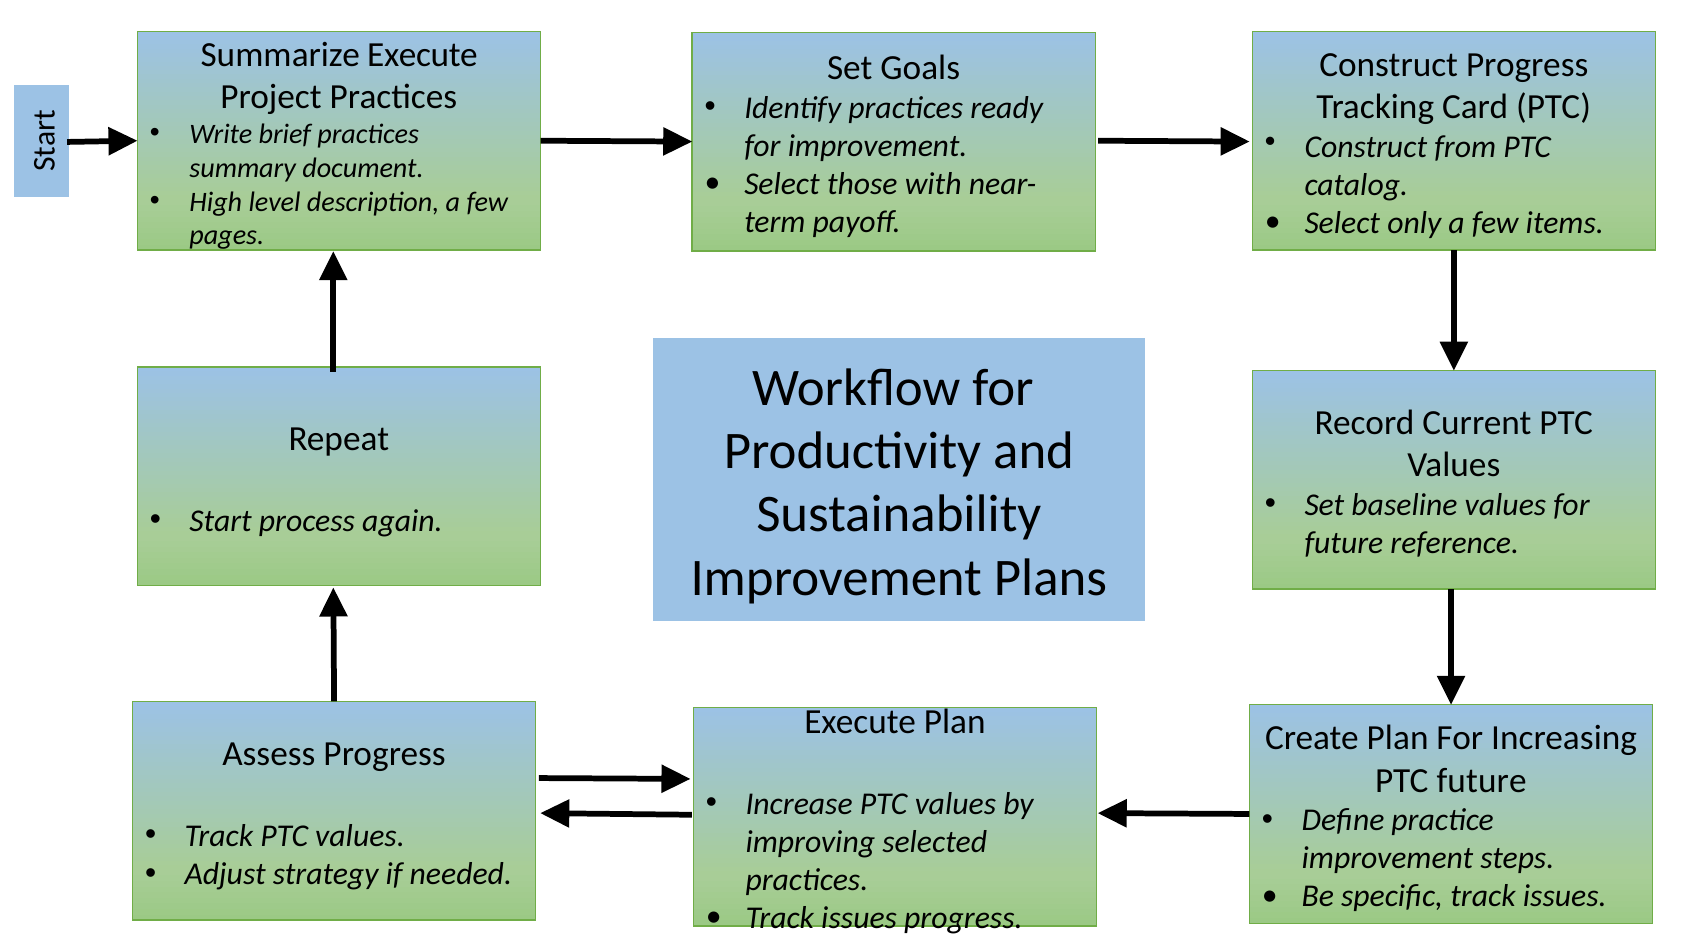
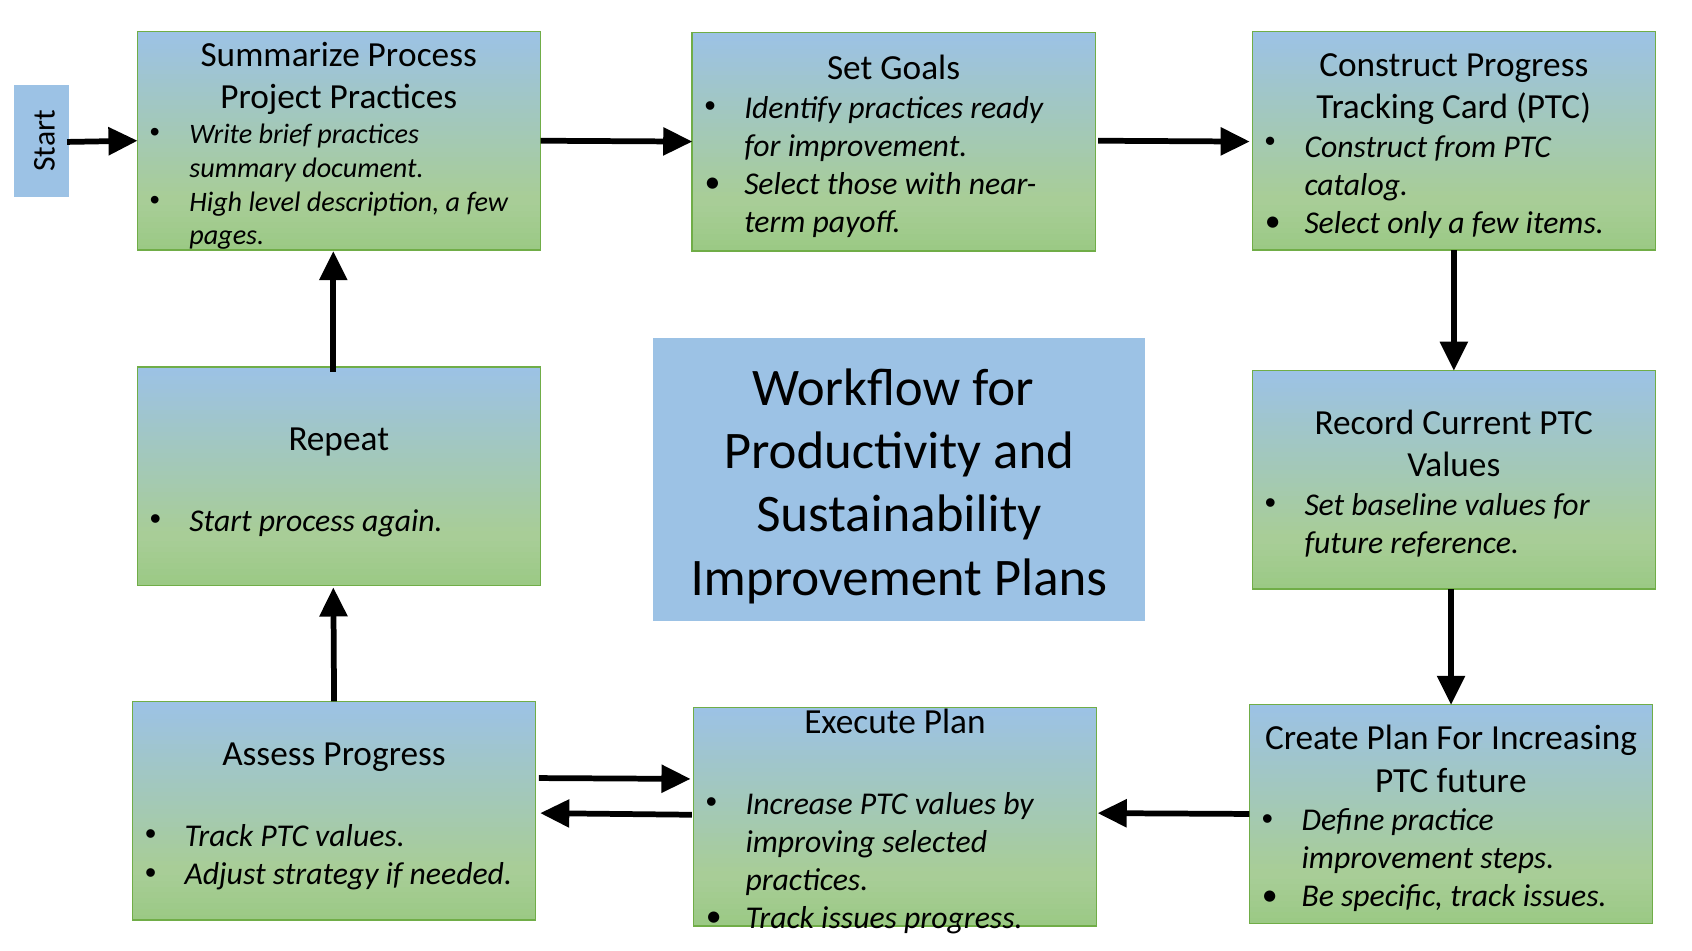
Summarize Execute: Execute -> Process (422, 55)
